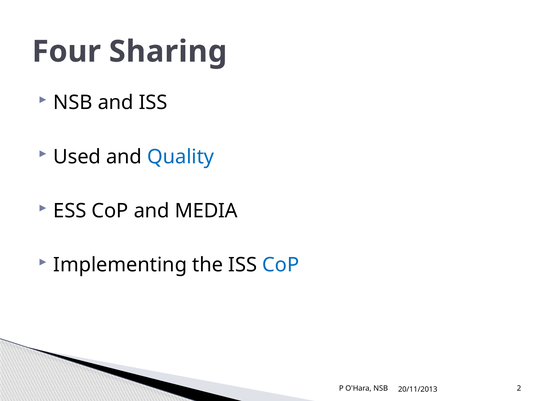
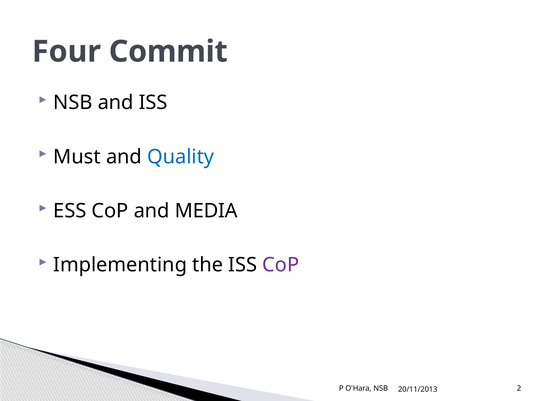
Sharing: Sharing -> Commit (168, 52)
Used: Used -> Must (77, 157)
CoP colour: blue -> purple (281, 265)
